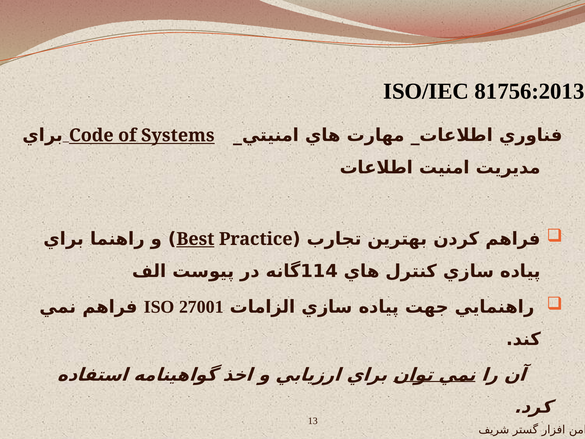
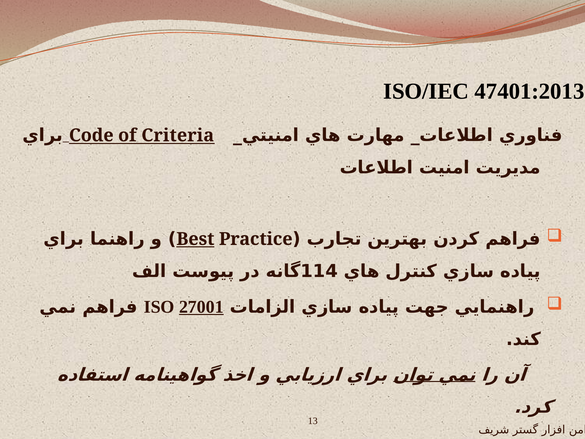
81756:2013: 81756:2013 -> 47401:2013 (530, 91)
Systems: Systems -> Criteria (178, 135)
27001 underline: none -> present (201, 307)
